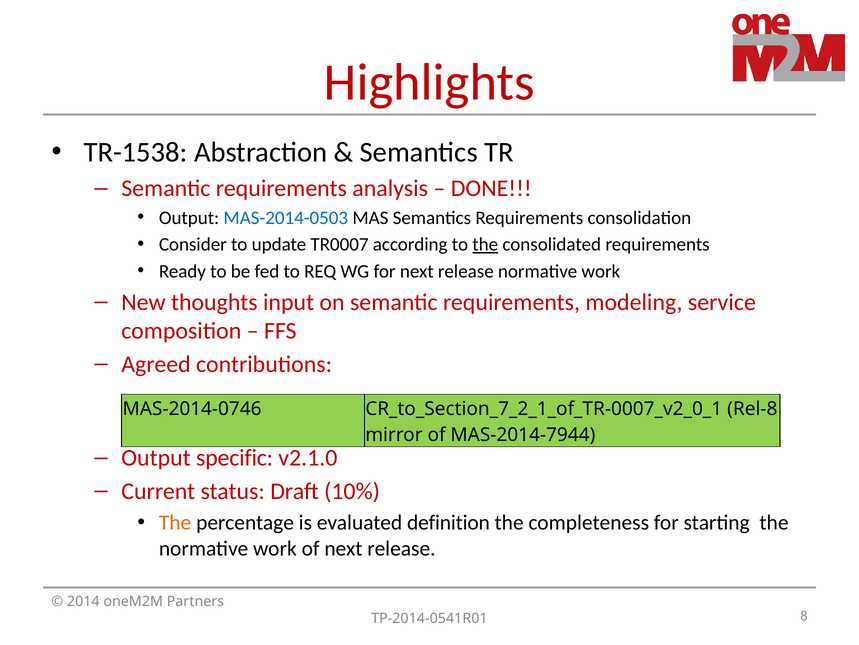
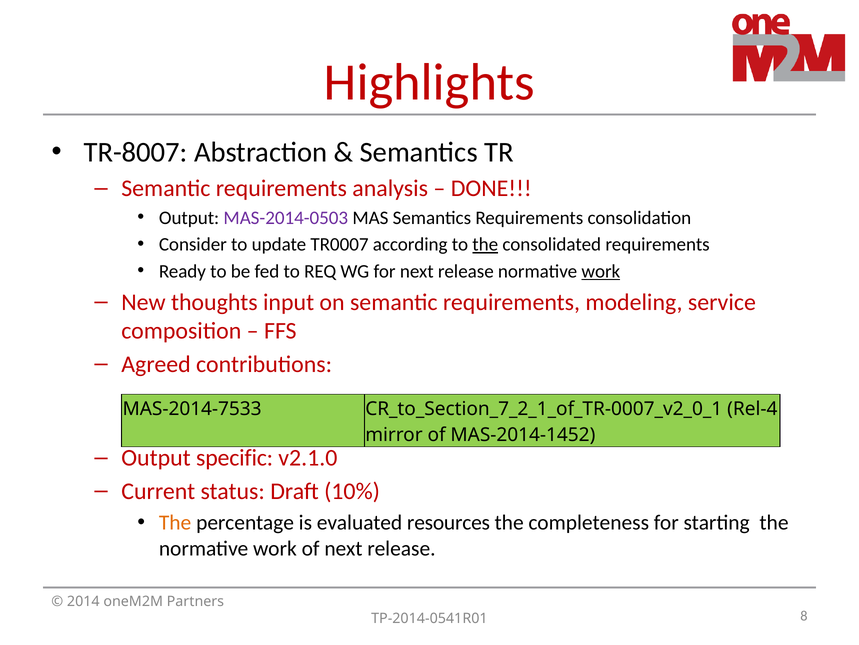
TR-1538: TR-1538 -> TR-8007 (136, 152)
MAS-2014-0503 colour: blue -> purple (286, 218)
work underline: none -> present (601, 271)
MAS-2014-0746: MAS-2014-0746 -> MAS-2014-7533 (192, 409)
Rel-8: Rel-8 -> Rel-4 (752, 409)
MAS-2014-7944: MAS-2014-7944 -> MAS-2014-1452 (523, 435)
definition: definition -> resources (449, 522)
